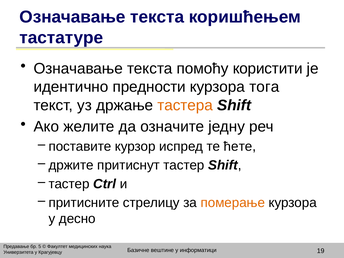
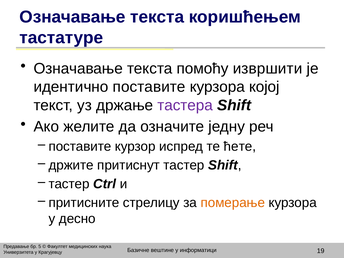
користити: користити -> извршити (268, 69)
идентично предности: предности -> поставите (149, 87)
тога: тога -> којој (264, 87)
тастера colour: orange -> purple (185, 105)
